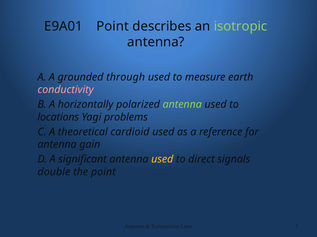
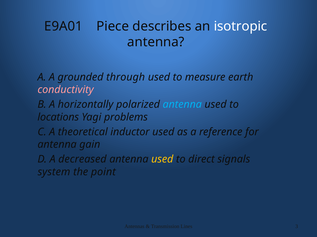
E9A01 Point: Point -> Piece (113, 26)
isotropic colour: light green -> white (241, 26)
antenna colour: light green -> light blue (182, 105)
cardioid: cardioid -> inductor (130, 132)
significant: significant -> decreased (82, 160)
double: double -> system (54, 172)
